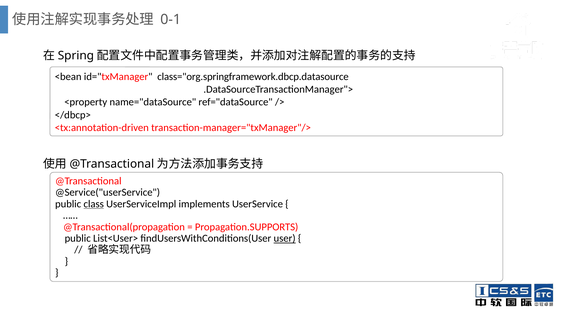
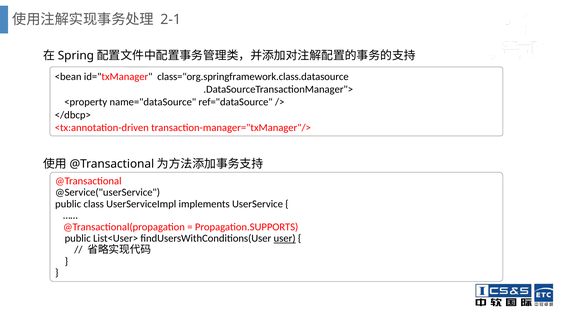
0-1: 0-1 -> 2-1 (171, 20)
class="org.springframework.dbcp.datasource: class="org.springframework.dbcp.datasource -> class="org.springframework.class.datasource (253, 77)
class underline: present -> none (94, 204)
